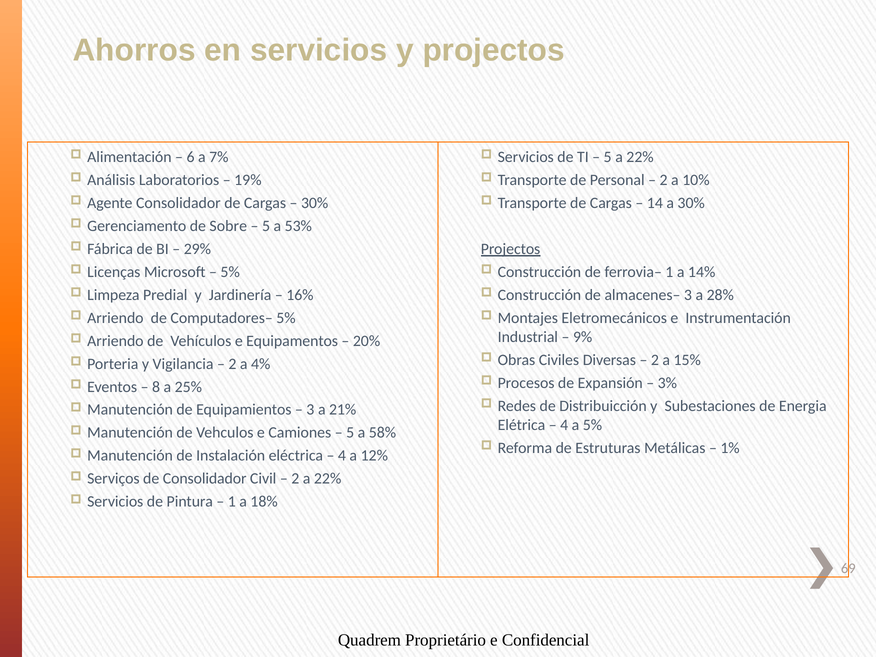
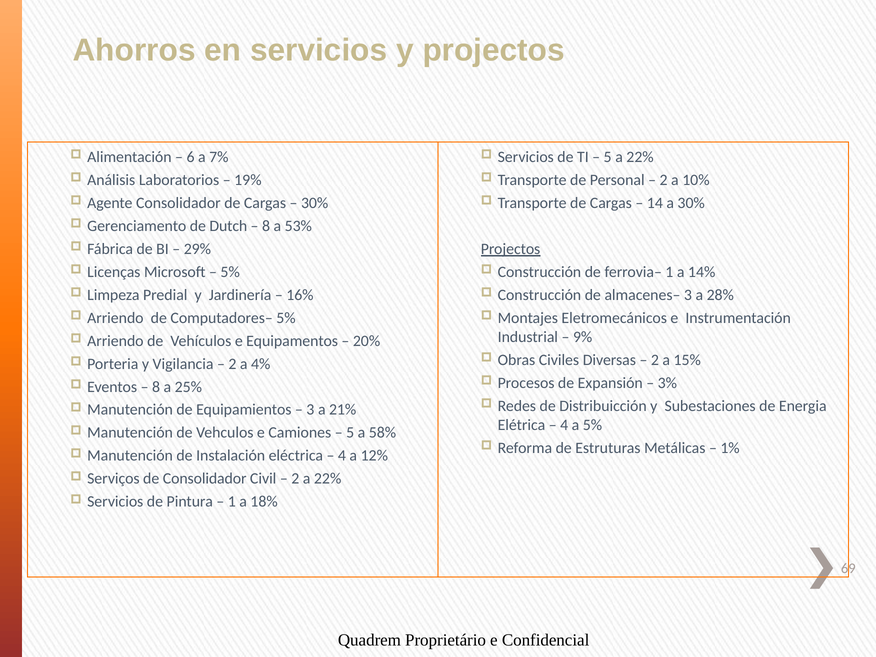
Sobre: Sobre -> Dutch (228, 226)
5: 5 -> 8 (266, 226)
